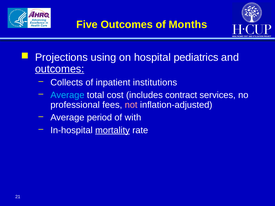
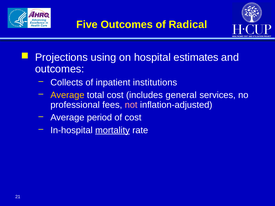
Months: Months -> Radical (188, 25)
pediatrics: pediatrics -> estimates (196, 57)
outcomes underline: present -> none (60, 69)
Average colour: light blue -> yellow (67, 95)
contract: contract -> general (181, 95)
of with: with -> cost (133, 118)
